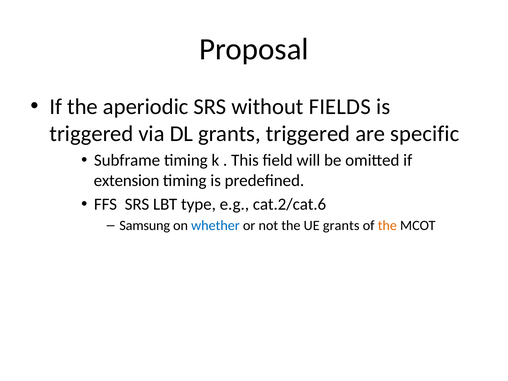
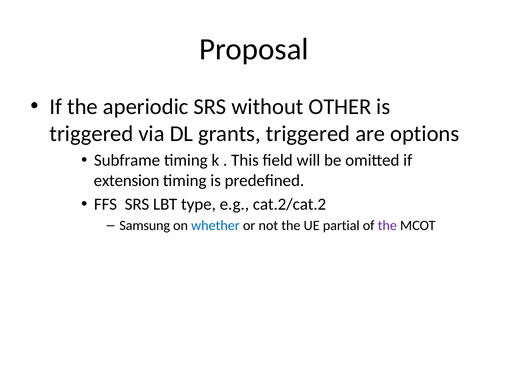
FIELDS: FIELDS -> OTHER (340, 107)
specific: specific -> options (425, 134)
cat.2/cat.6: cat.2/cat.6 -> cat.2/cat.2 (289, 204)
UE grants: grants -> partial (341, 226)
the colour: orange -> purple (387, 226)
